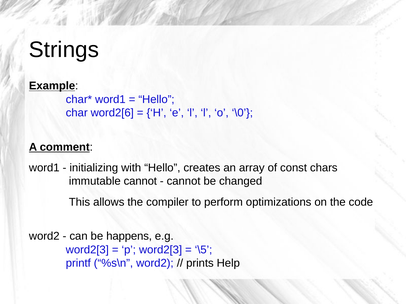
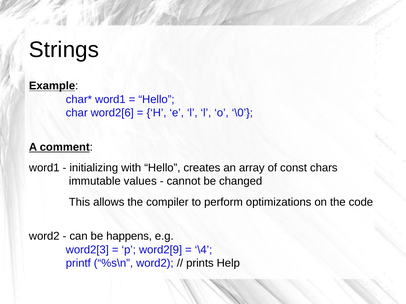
immutable cannot: cannot -> values (140, 182)
p word2[3: word2[3 -> word2[9 (161, 250)
\5: \5 -> \4 (204, 250)
